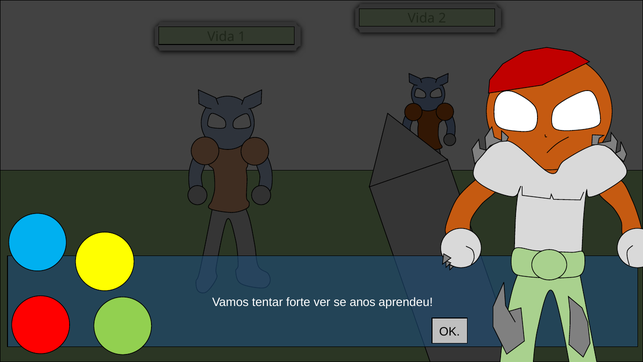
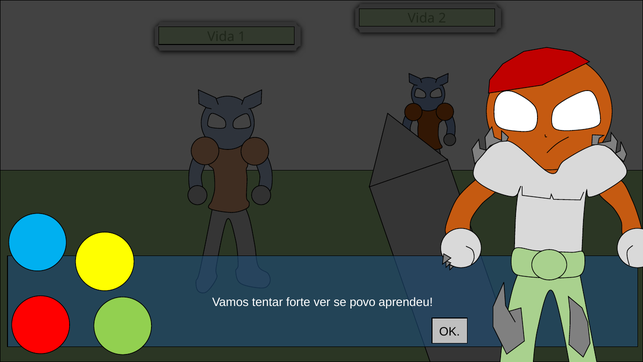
anos: anos -> povo (363, 302)
